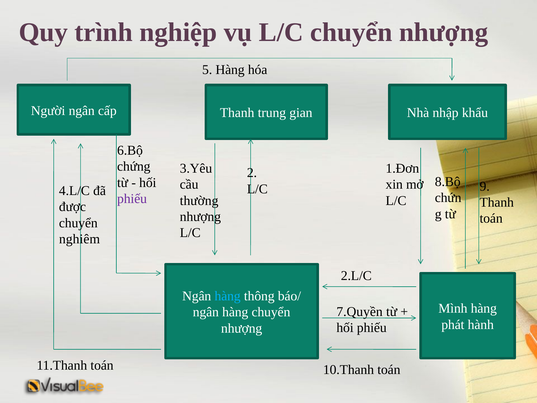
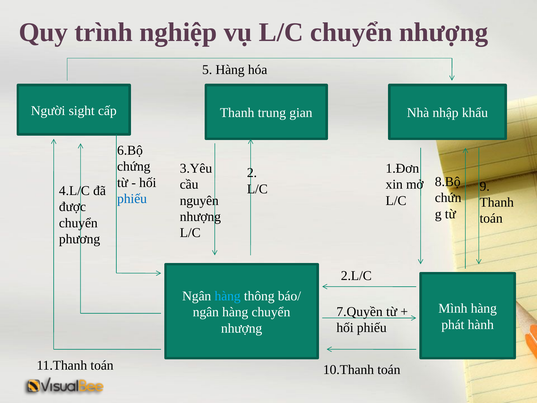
Người ngân: ngân -> sight (82, 111)
phiếu colour: purple -> blue (132, 199)
thường: thường -> nguyên (199, 200)
nghiêm: nghiêm -> phương (80, 239)
